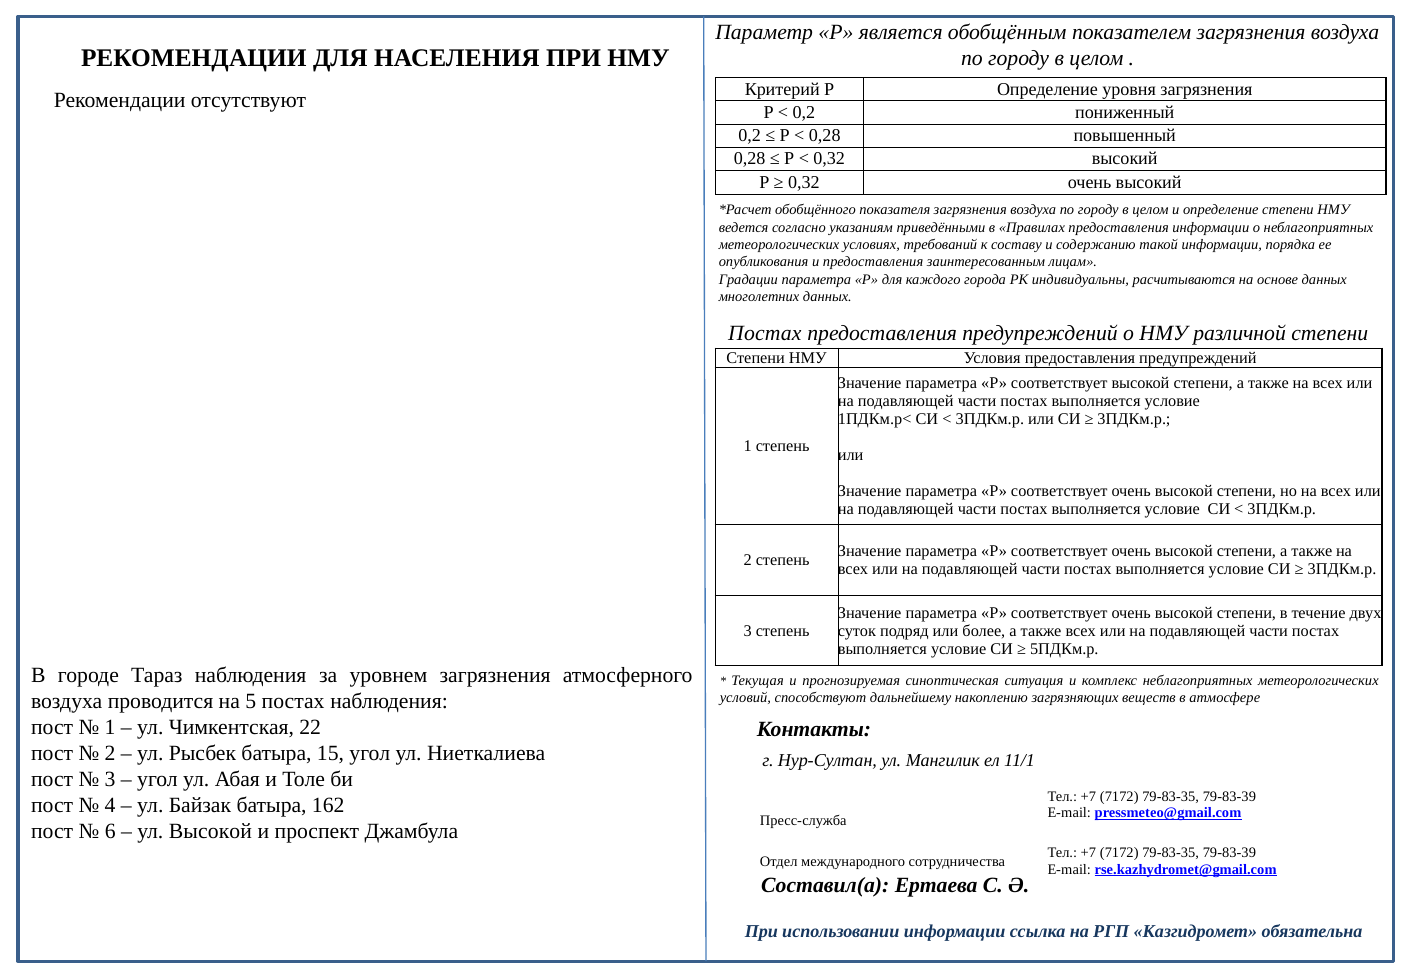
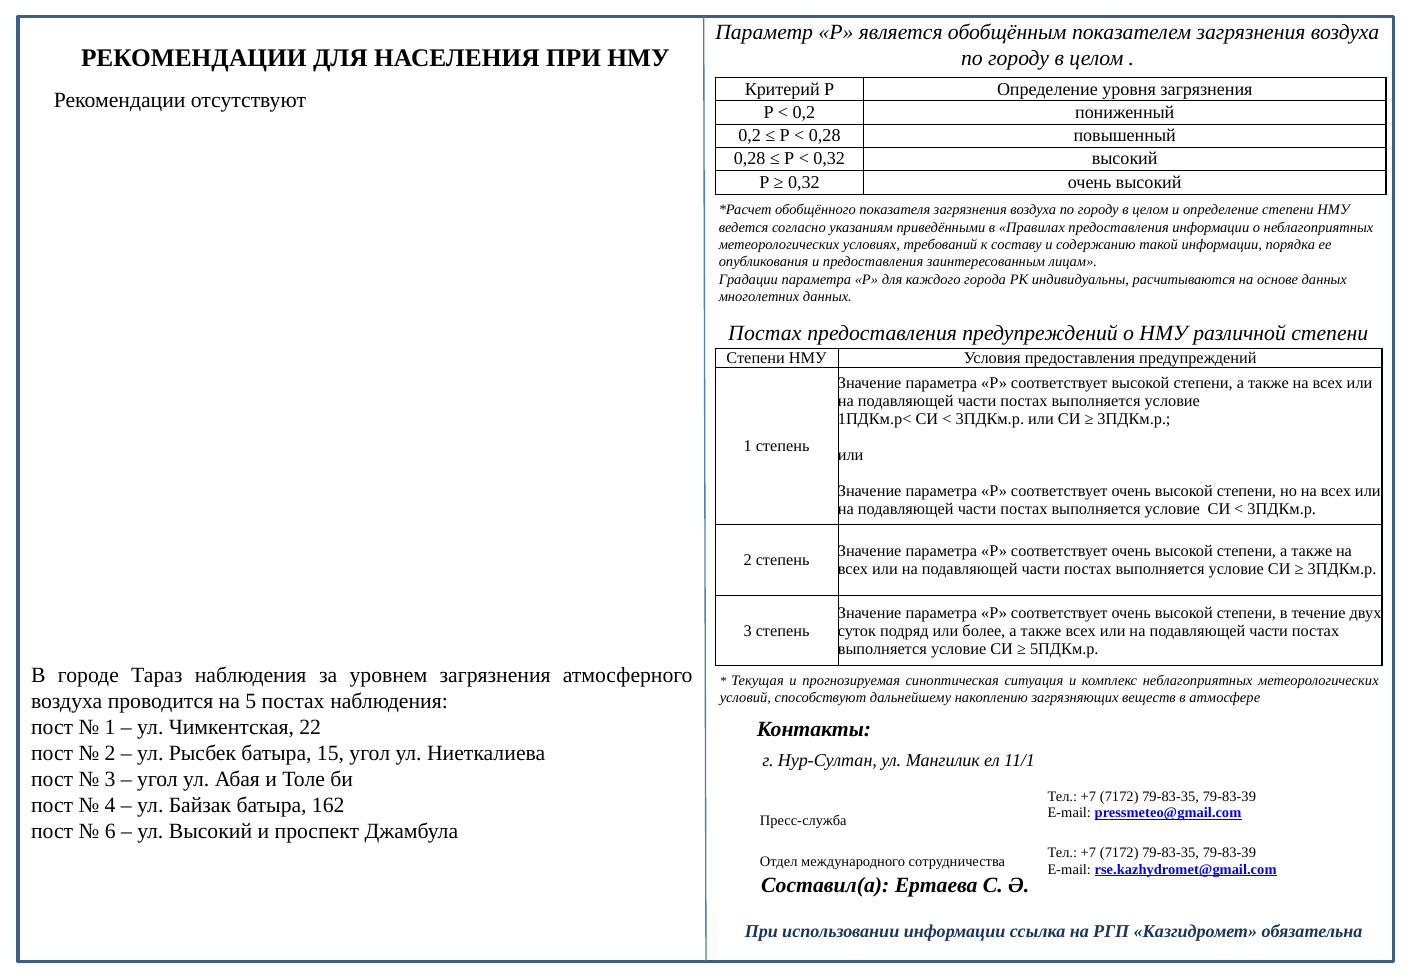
ул Высокой: Высокой -> Высокий (210, 831)
